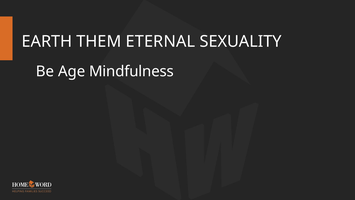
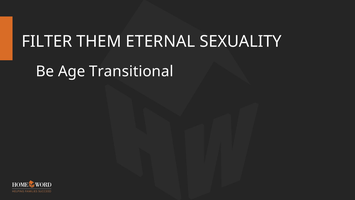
EARTH: EARTH -> FILTER (47, 42)
Mindfulness: Mindfulness -> Transitional (131, 71)
